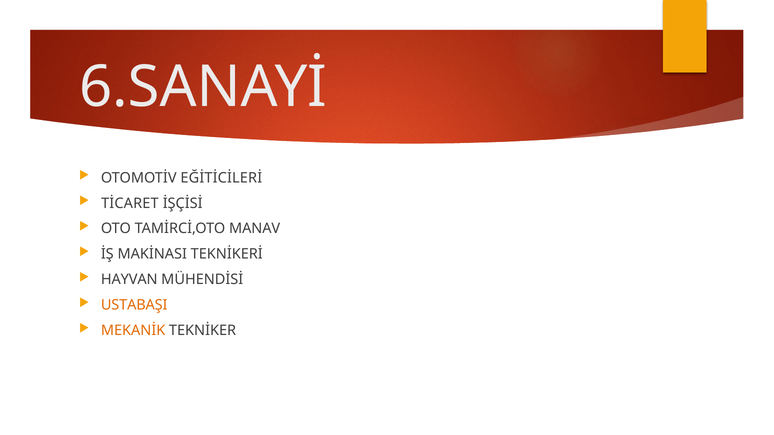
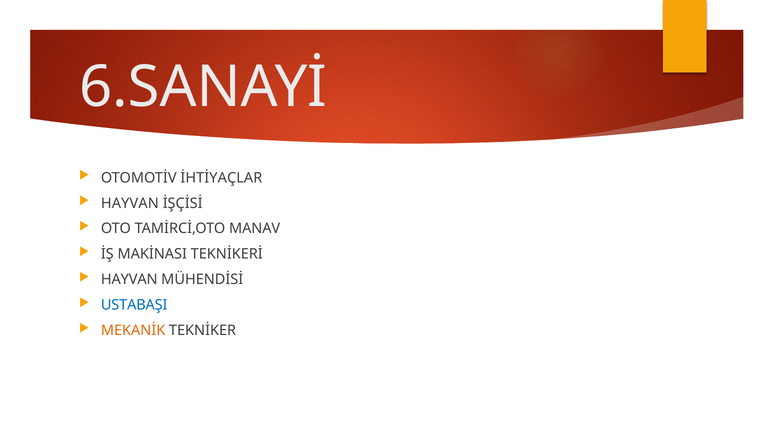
EĞİTİCİLERİ: EĞİTİCİLERİ -> İHTİYAÇLAR (221, 178)
TİCARET: TİCARET -> HAYVAN (130, 203)
USTABAŞI colour: orange -> blue (134, 305)
